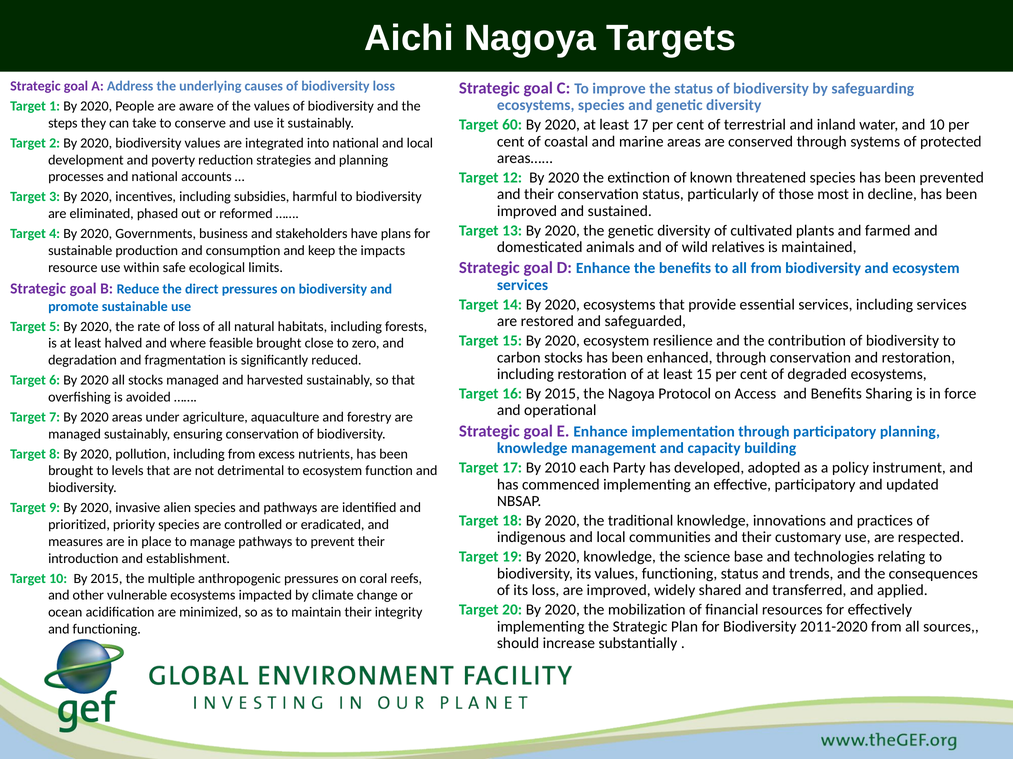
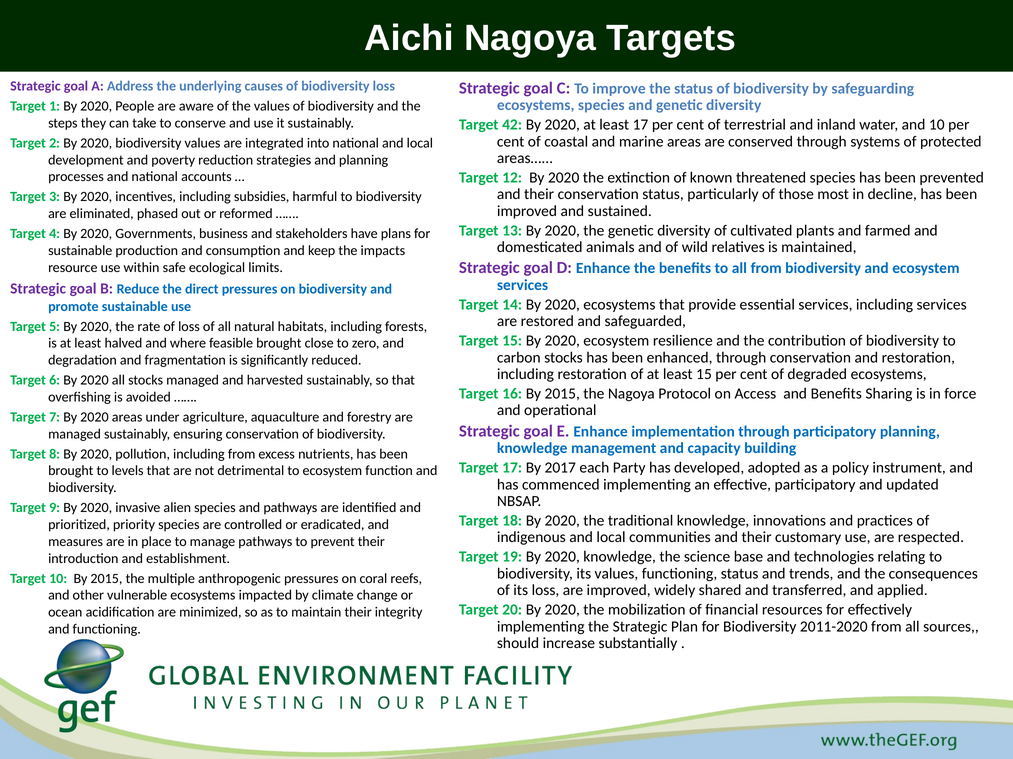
60: 60 -> 42 (512, 125)
2010: 2010 -> 2017 (560, 468)
